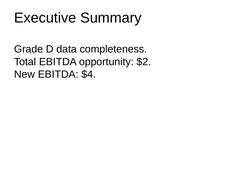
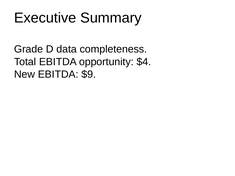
$2: $2 -> $4 (144, 62)
$4: $4 -> $9 (89, 74)
